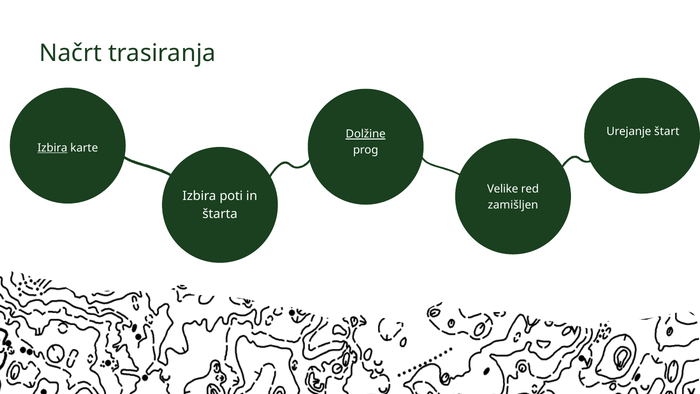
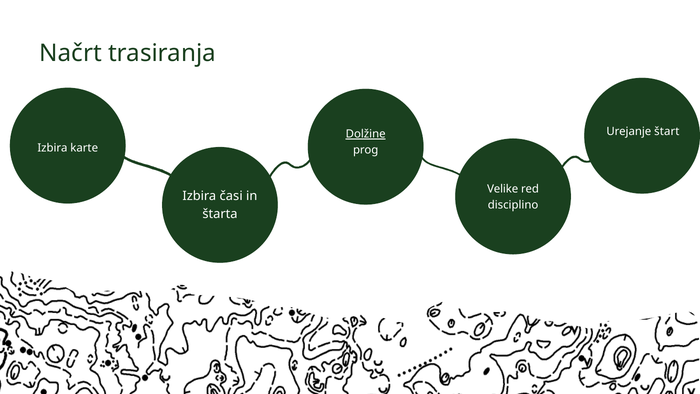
Izbira underline: present -> none (52, 148)
poti: poti -> časi (231, 196)
zamišljen: zamišljen -> disciplino (513, 205)
